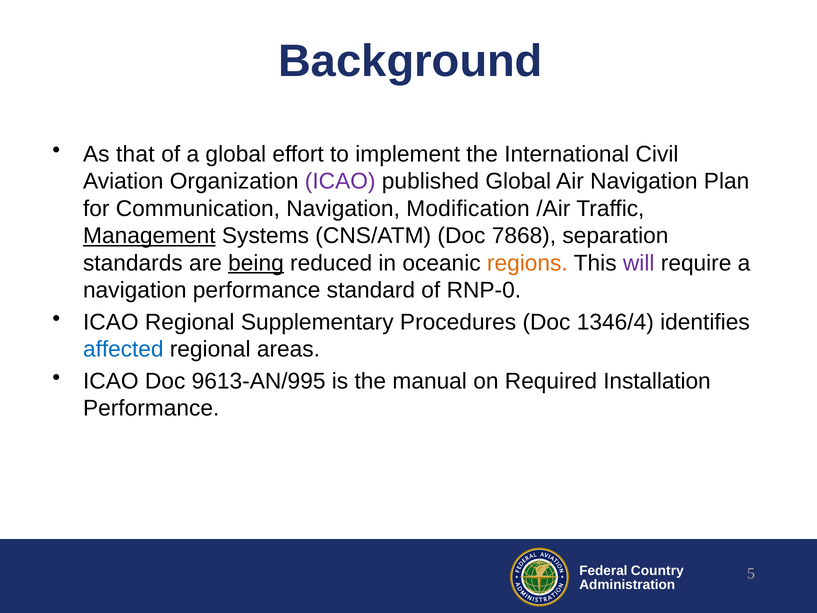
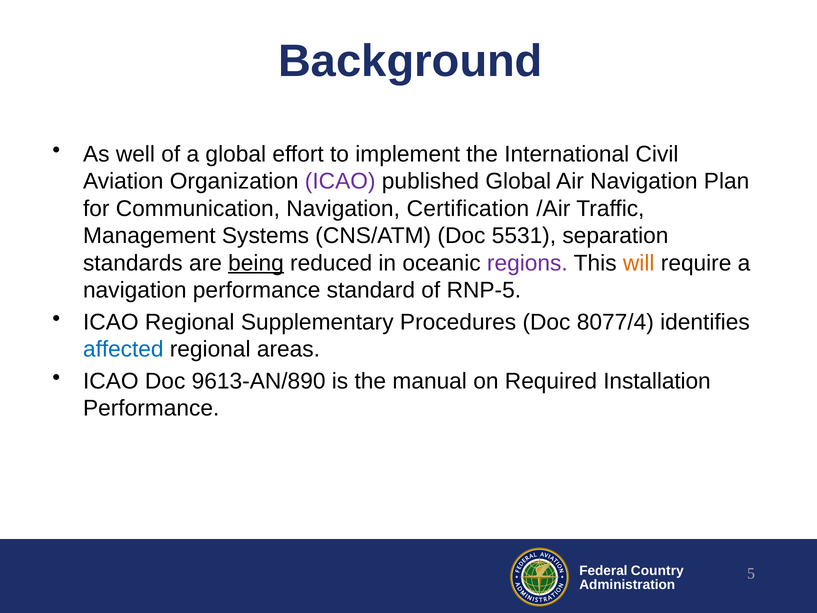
that: that -> well (135, 154)
Modification: Modification -> Certification (468, 209)
Management underline: present -> none (149, 236)
7868: 7868 -> 5531 (524, 236)
regions colour: orange -> purple (527, 263)
will colour: purple -> orange (639, 263)
RNP-0: RNP-0 -> RNP-5 (484, 290)
1346/4: 1346/4 -> 8077/4 (615, 322)
9613-AN/995: 9613-AN/995 -> 9613-AN/890 (259, 381)
